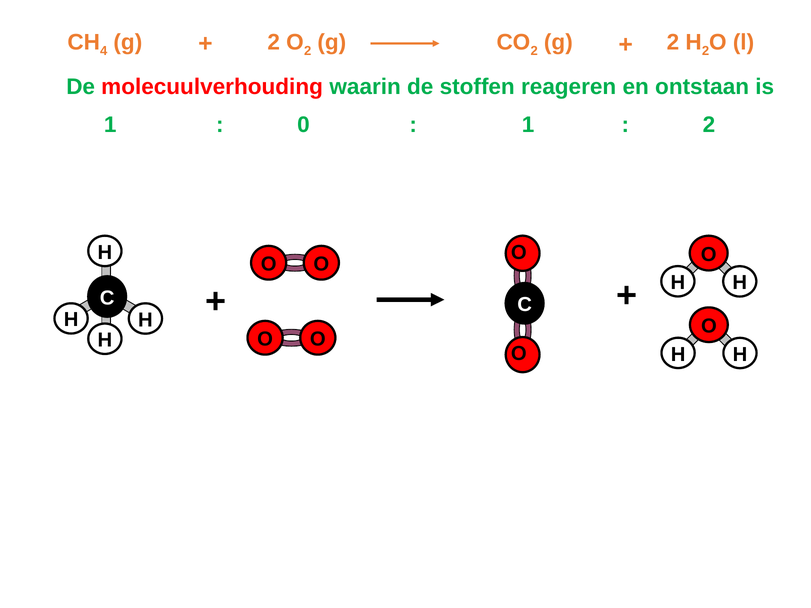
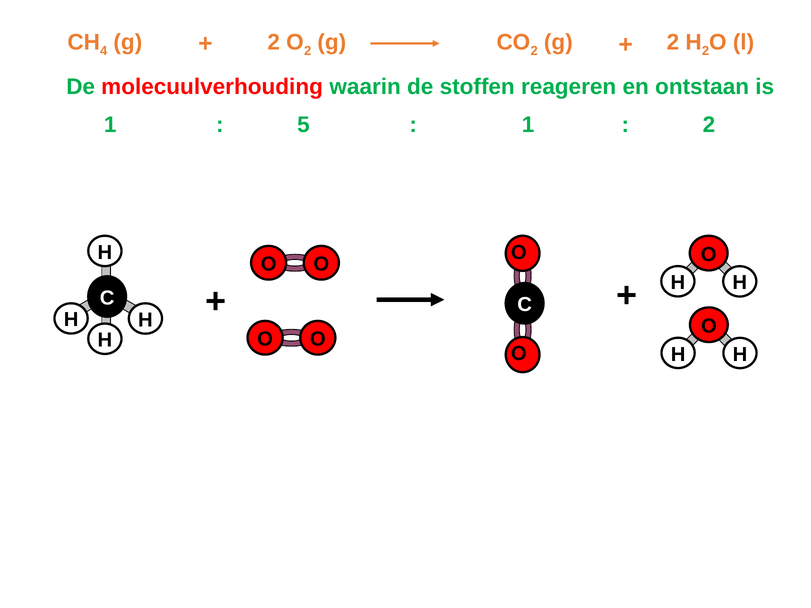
0: 0 -> 5 (303, 125)
